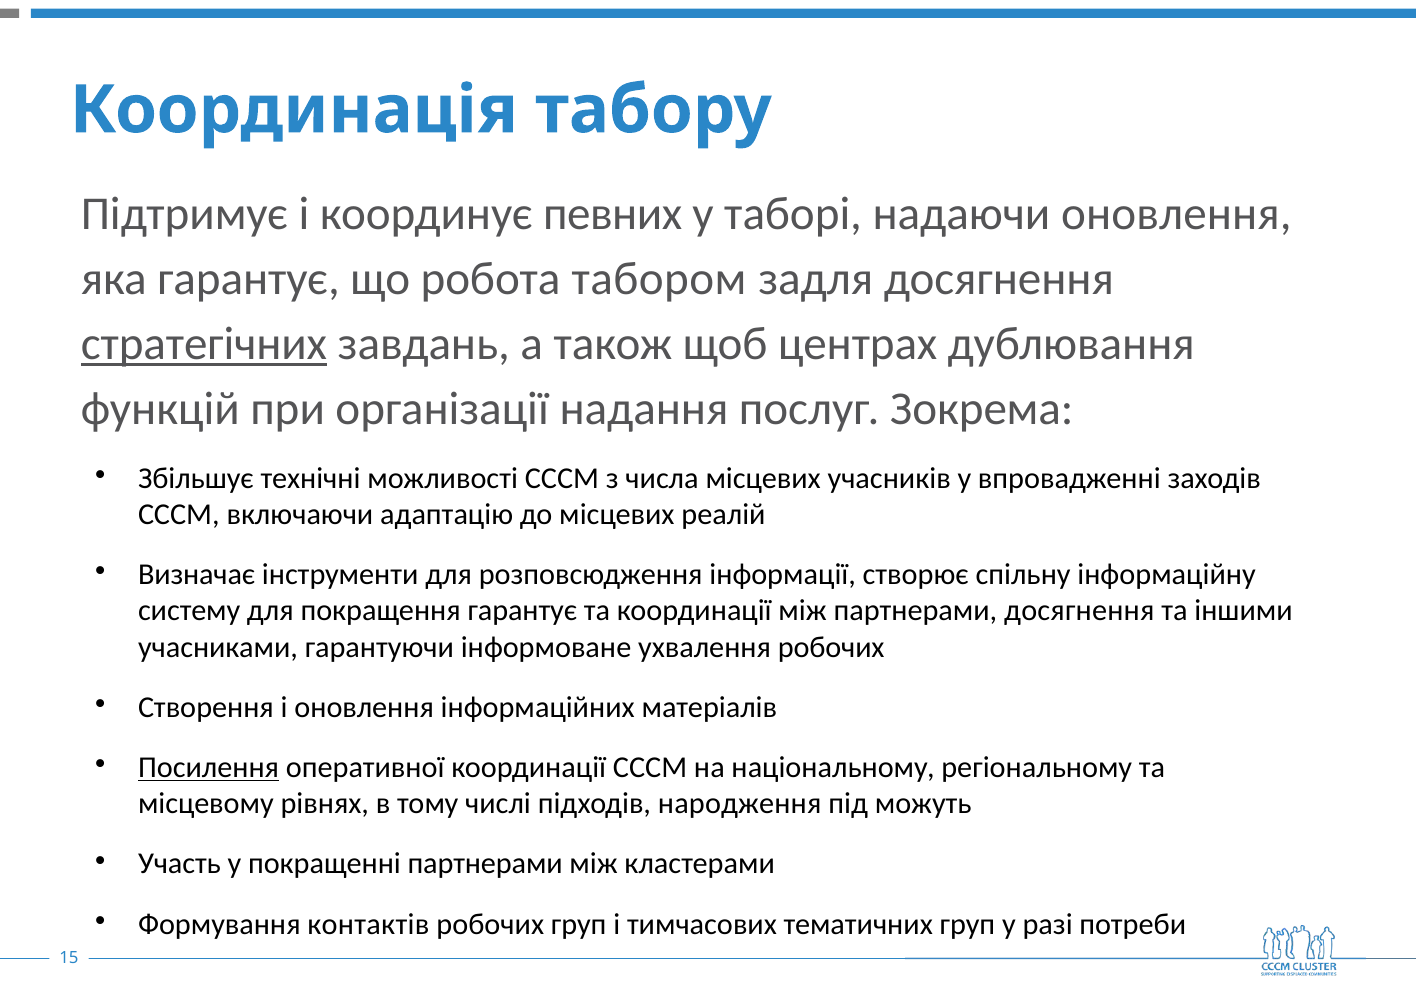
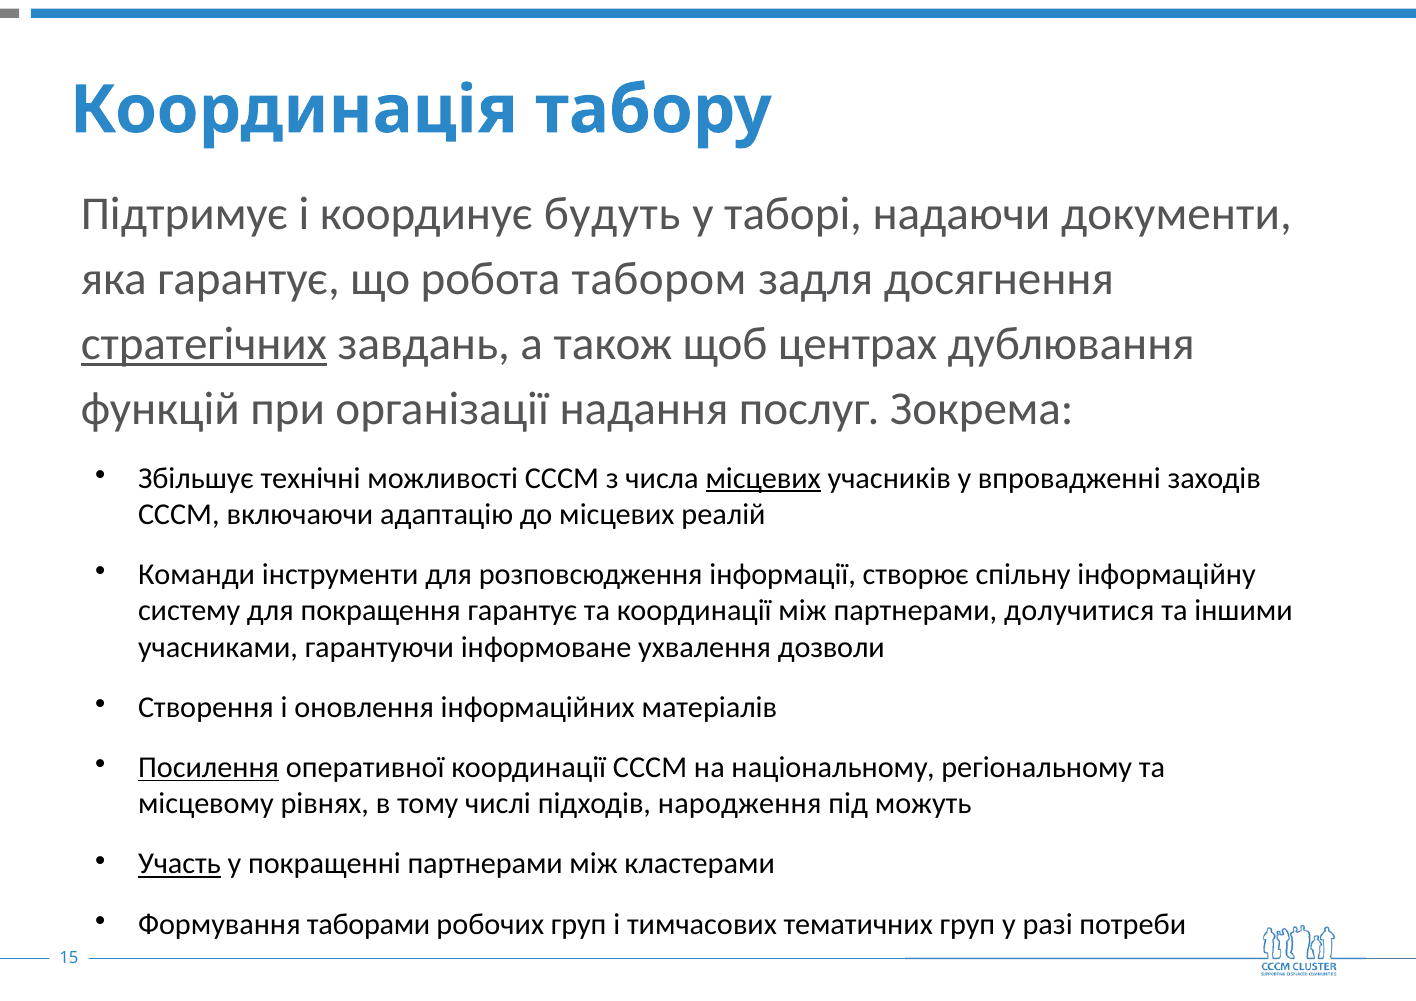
певних: певних -> будуть (612, 214)
надаючи оновлення: оновлення -> документи (1176, 214)
місцевих underline: none -> present (763, 478)
Визначає: Визначає -> Команди (197, 575)
партнерами досягнення: досягнення -> долучитися (1079, 611)
ухвалення робочих: робочих -> дозволи (831, 647)
Участь underline: none -> present (179, 864)
контактів: контактів -> таборами (369, 924)
